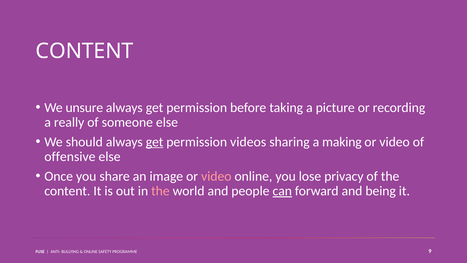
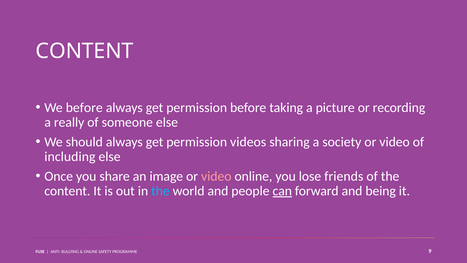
We unsure: unsure -> before (84, 107)
get underline: present -> none (155, 142)
making: making -> society (342, 142)
offensive: offensive -> including (70, 156)
privacy: privacy -> friends (344, 176)
the colour: pink -> light blue (160, 191)
